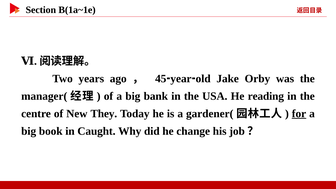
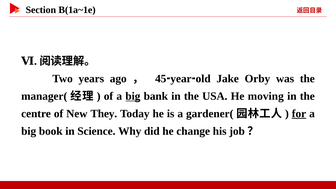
big underline: none -> present (133, 96)
reading: reading -> moving (266, 96)
Caught: Caught -> Science (96, 131)
